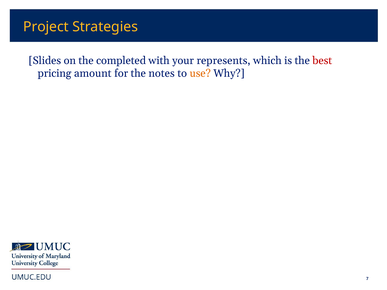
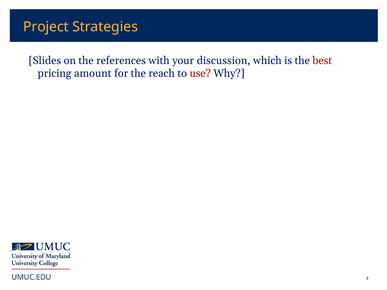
completed: completed -> references (121, 61)
represents: represents -> discussion (224, 61)
notes: notes -> reach (162, 73)
use colour: orange -> red (200, 73)
